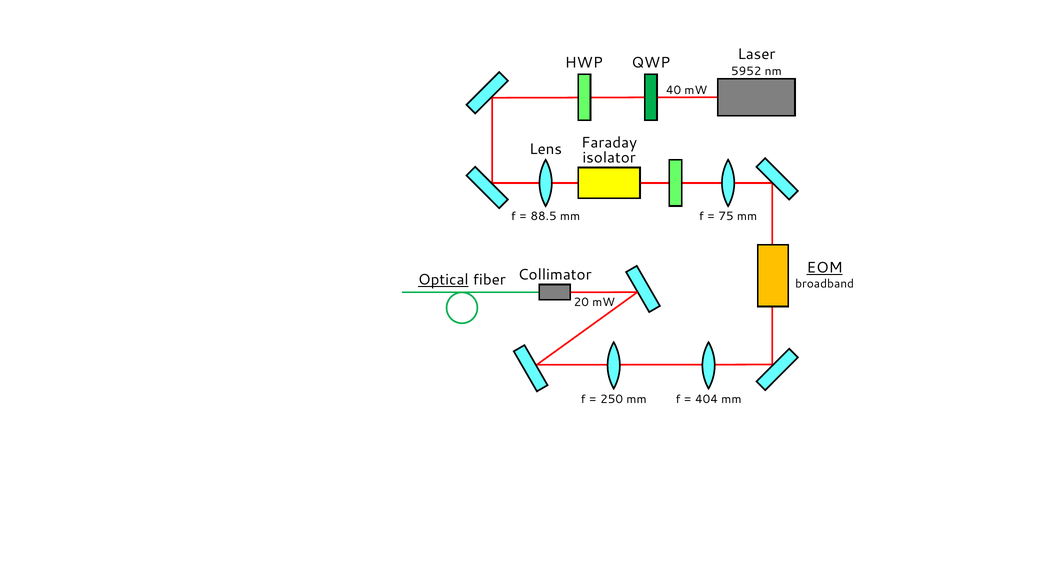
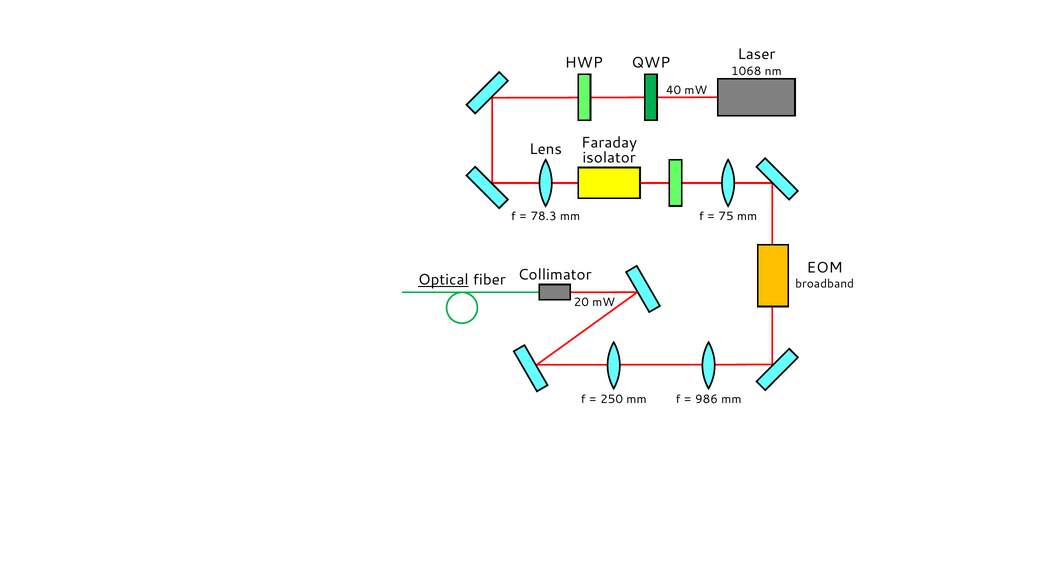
5952: 5952 -> 1068 (746, 71)
88.5: 88.5 -> 78.3 (544, 216)
EOM underline: present -> none (825, 268)
404: 404 -> 986 (706, 399)
